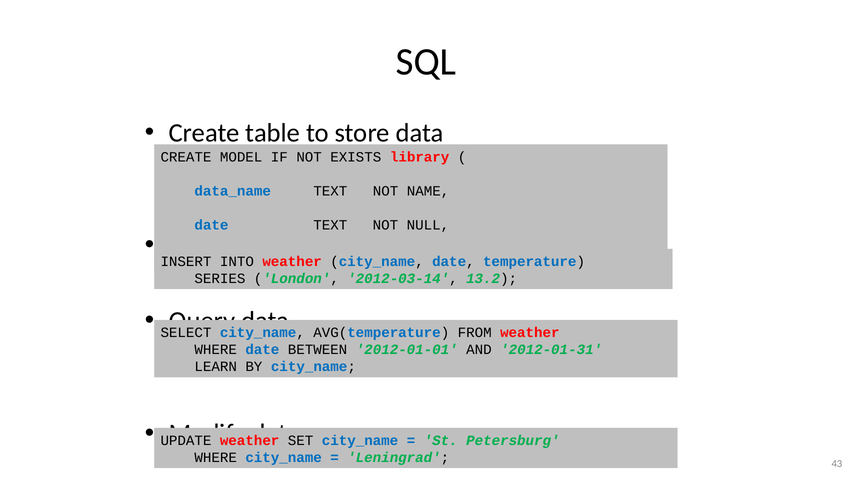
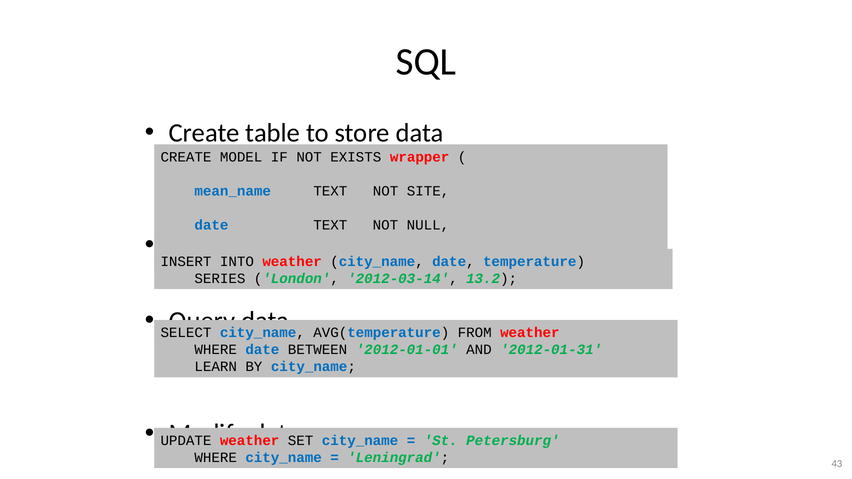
library: library -> wrapper (420, 157)
data_name: data_name -> mean_name (233, 191)
NAME: NAME -> SITE (428, 191)
